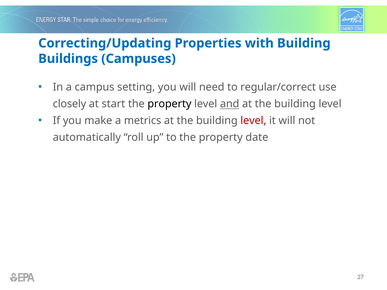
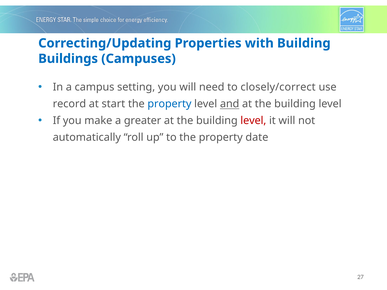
regular/correct: regular/correct -> closely/correct (278, 87)
closely: closely -> record (69, 104)
property colour: black -> blue (169, 104)
metrics: metrics -> greater (143, 121)
